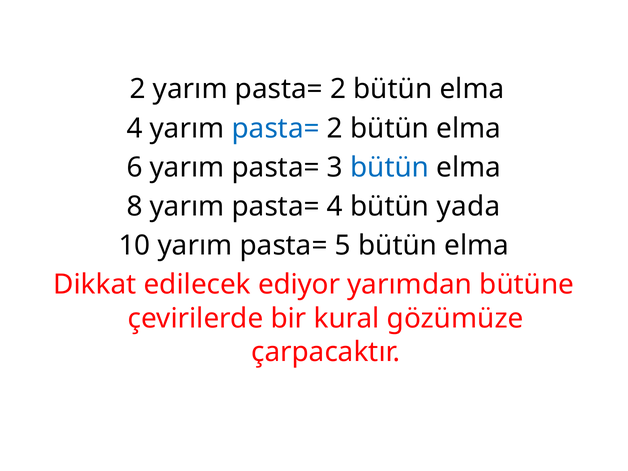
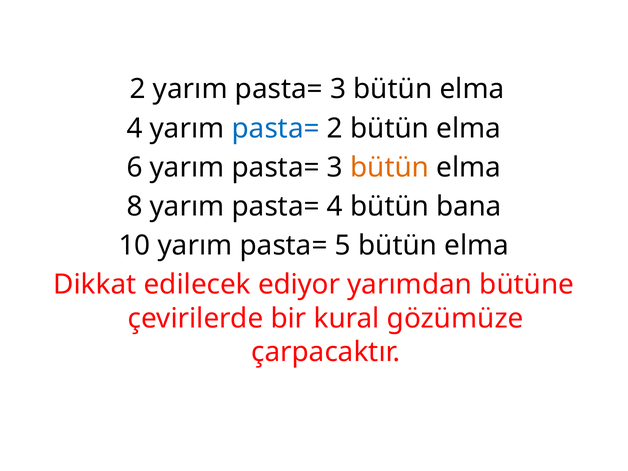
2 yarım pasta= 2: 2 -> 3 (338, 89)
bütün colour: blue -> orange (390, 167)
yada: yada -> bana (469, 207)
